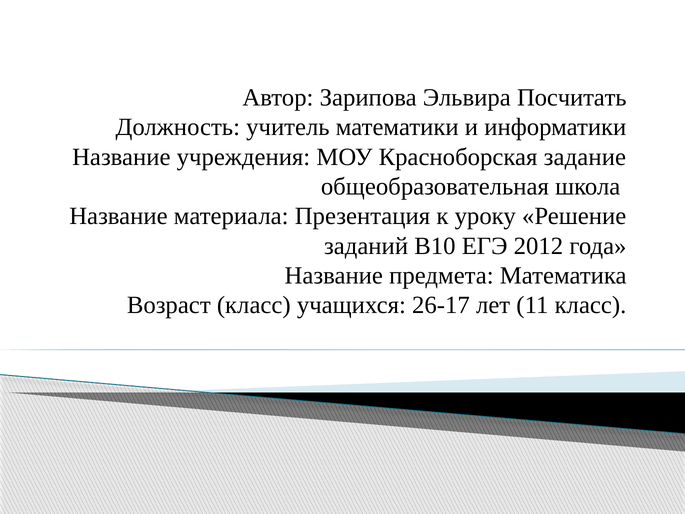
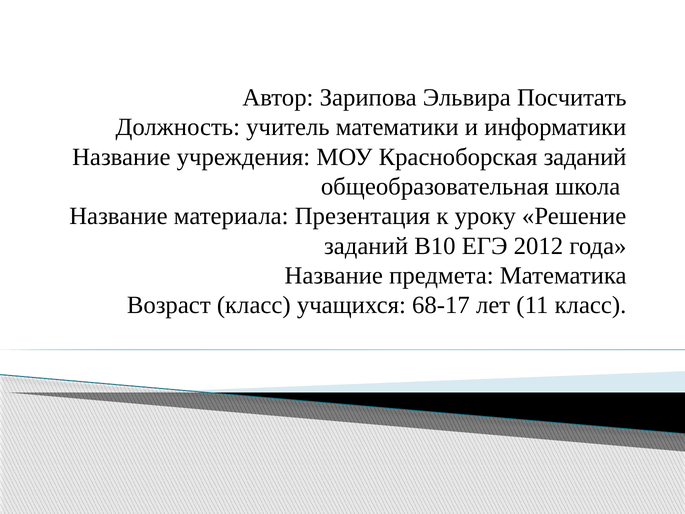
Красноборская задание: задание -> заданий (585, 157)
26-17: 26-17 -> 68-17 (441, 305)
